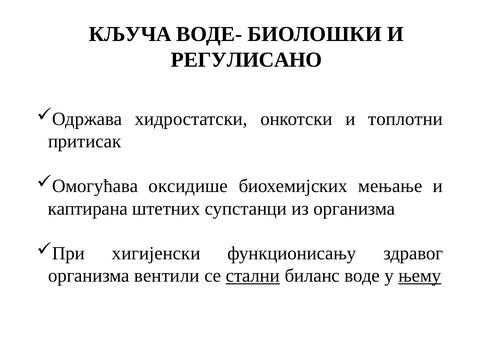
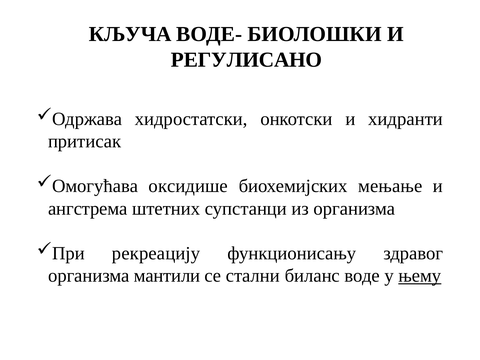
топлотни: топлотни -> хидранти (406, 119)
каптирана: каптирана -> ангстрема (88, 209)
хигијенски: хигијенски -> рекреацију (156, 253)
вентили: вентили -> мантили (167, 276)
стални underline: present -> none (253, 276)
